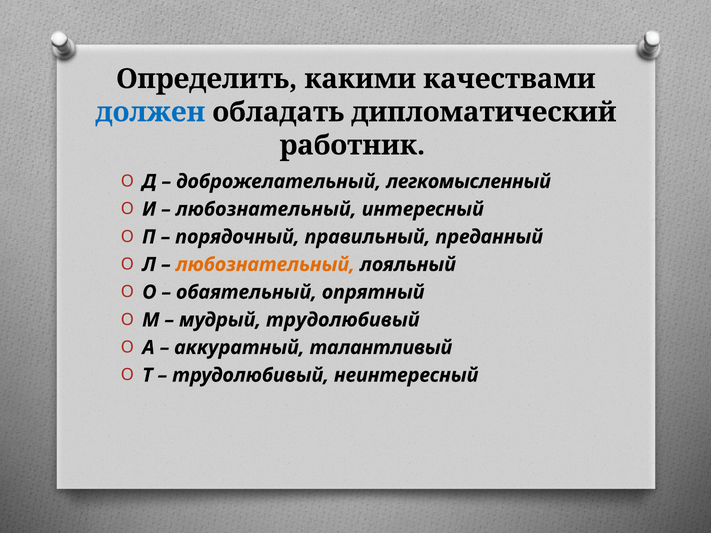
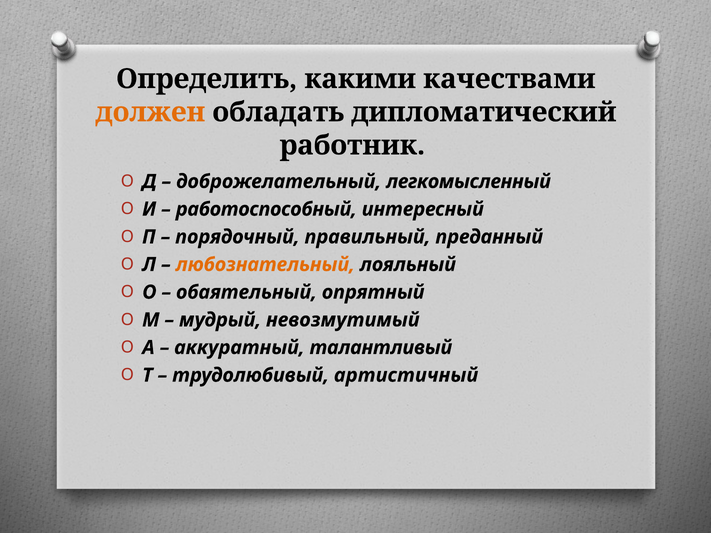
должен colour: blue -> orange (150, 112)
любознательный: любознательный -> работоспособный (266, 209)
мудрый трудолюбивый: трудолюбивый -> невозмутимый (343, 320)
неинтересный: неинтересный -> артистичный (406, 375)
